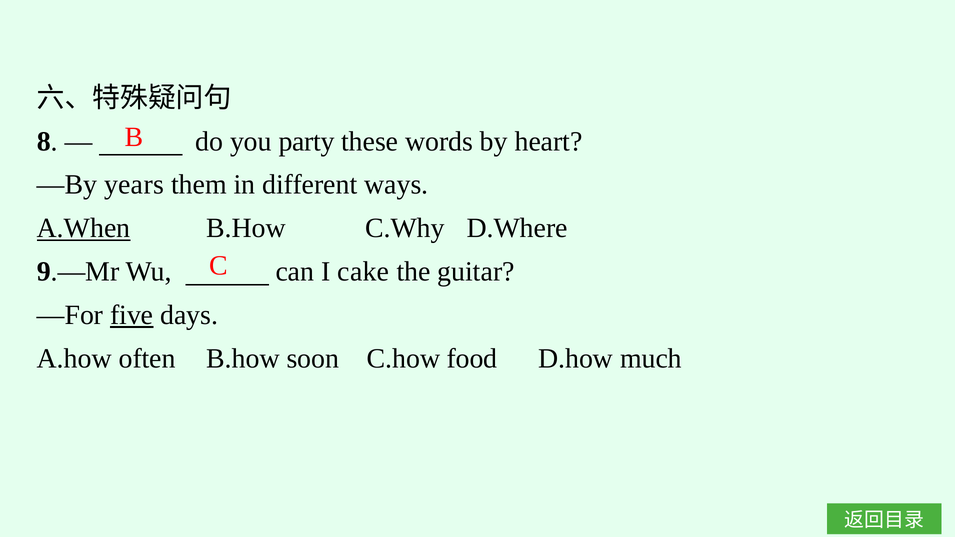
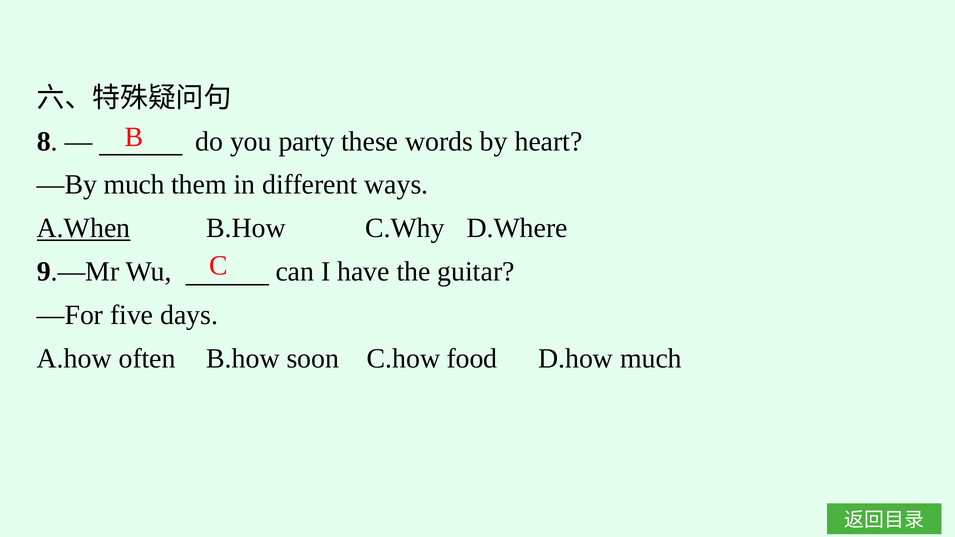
—By years: years -> much (134, 185)
cake: cake -> have (363, 272)
five underline: present -> none (132, 315)
